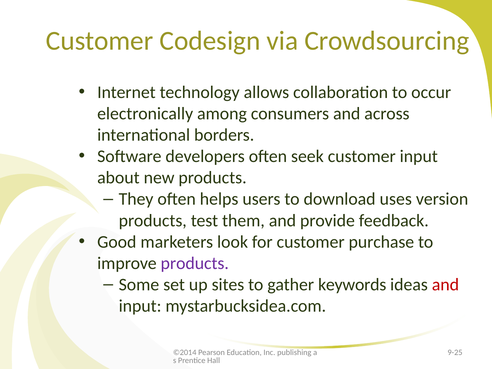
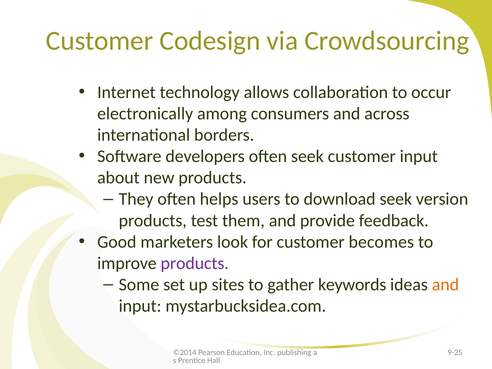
download uses: uses -> seek (396, 199)
purchase: purchase -> becomes (381, 242)
and colour: red -> orange (445, 285)
